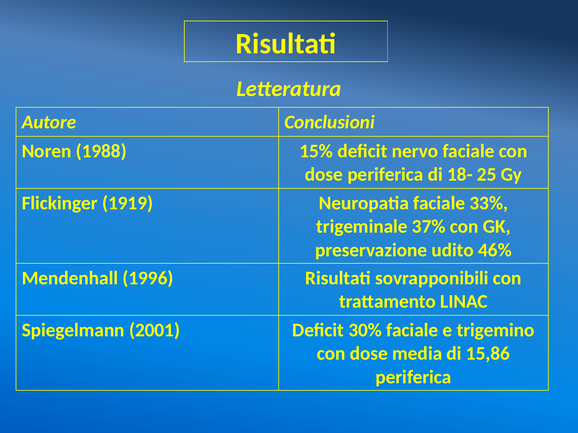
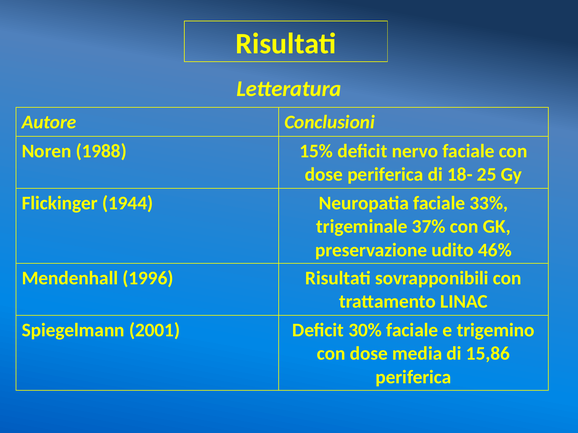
1919: 1919 -> 1944 (128, 203)
